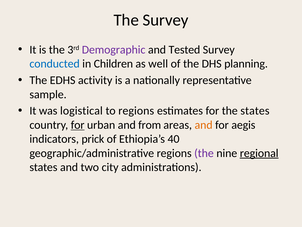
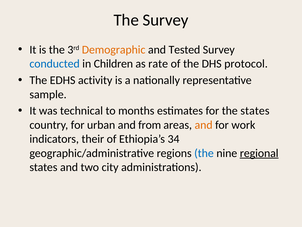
Demographic colour: purple -> orange (114, 50)
well: well -> rate (158, 64)
planning: planning -> protocol (246, 64)
logistical: logistical -> technical (81, 111)
to regions: regions -> months (136, 111)
for underline: present -> none (78, 125)
aegis: aegis -> work (243, 125)
prick: prick -> their (93, 139)
40: 40 -> 34 (174, 139)
the colour: purple -> blue (204, 153)
